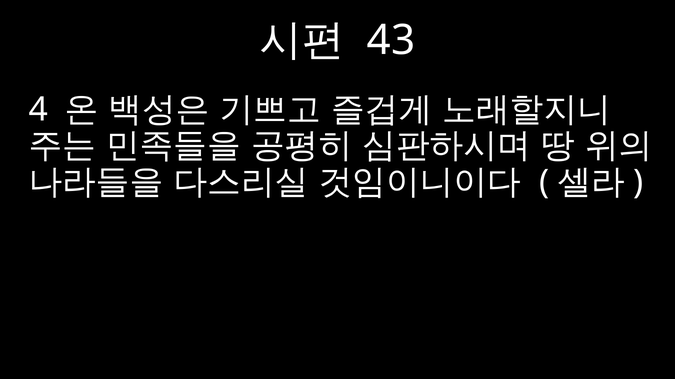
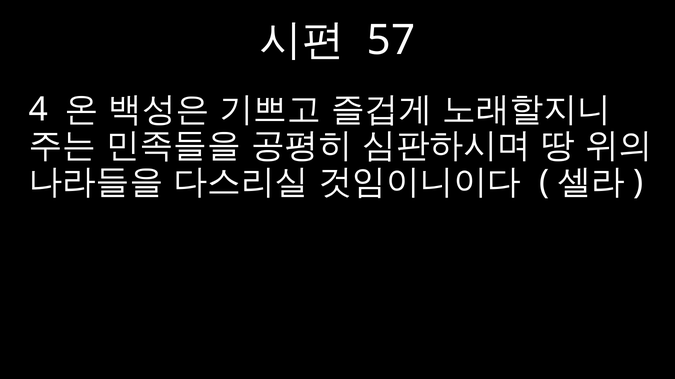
43: 43 -> 57 (391, 41)
